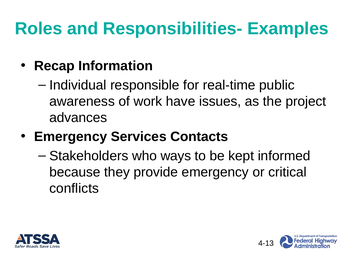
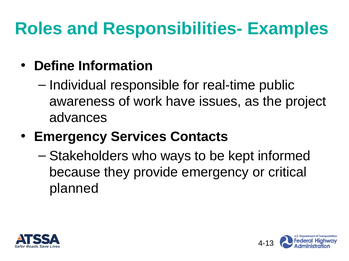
Recap: Recap -> Define (54, 66)
conflicts: conflicts -> planned (74, 189)
